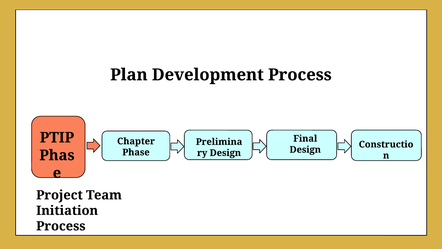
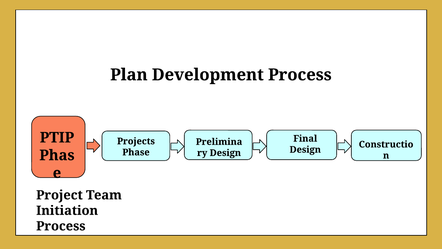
Chapter: Chapter -> Projects (136, 141)
